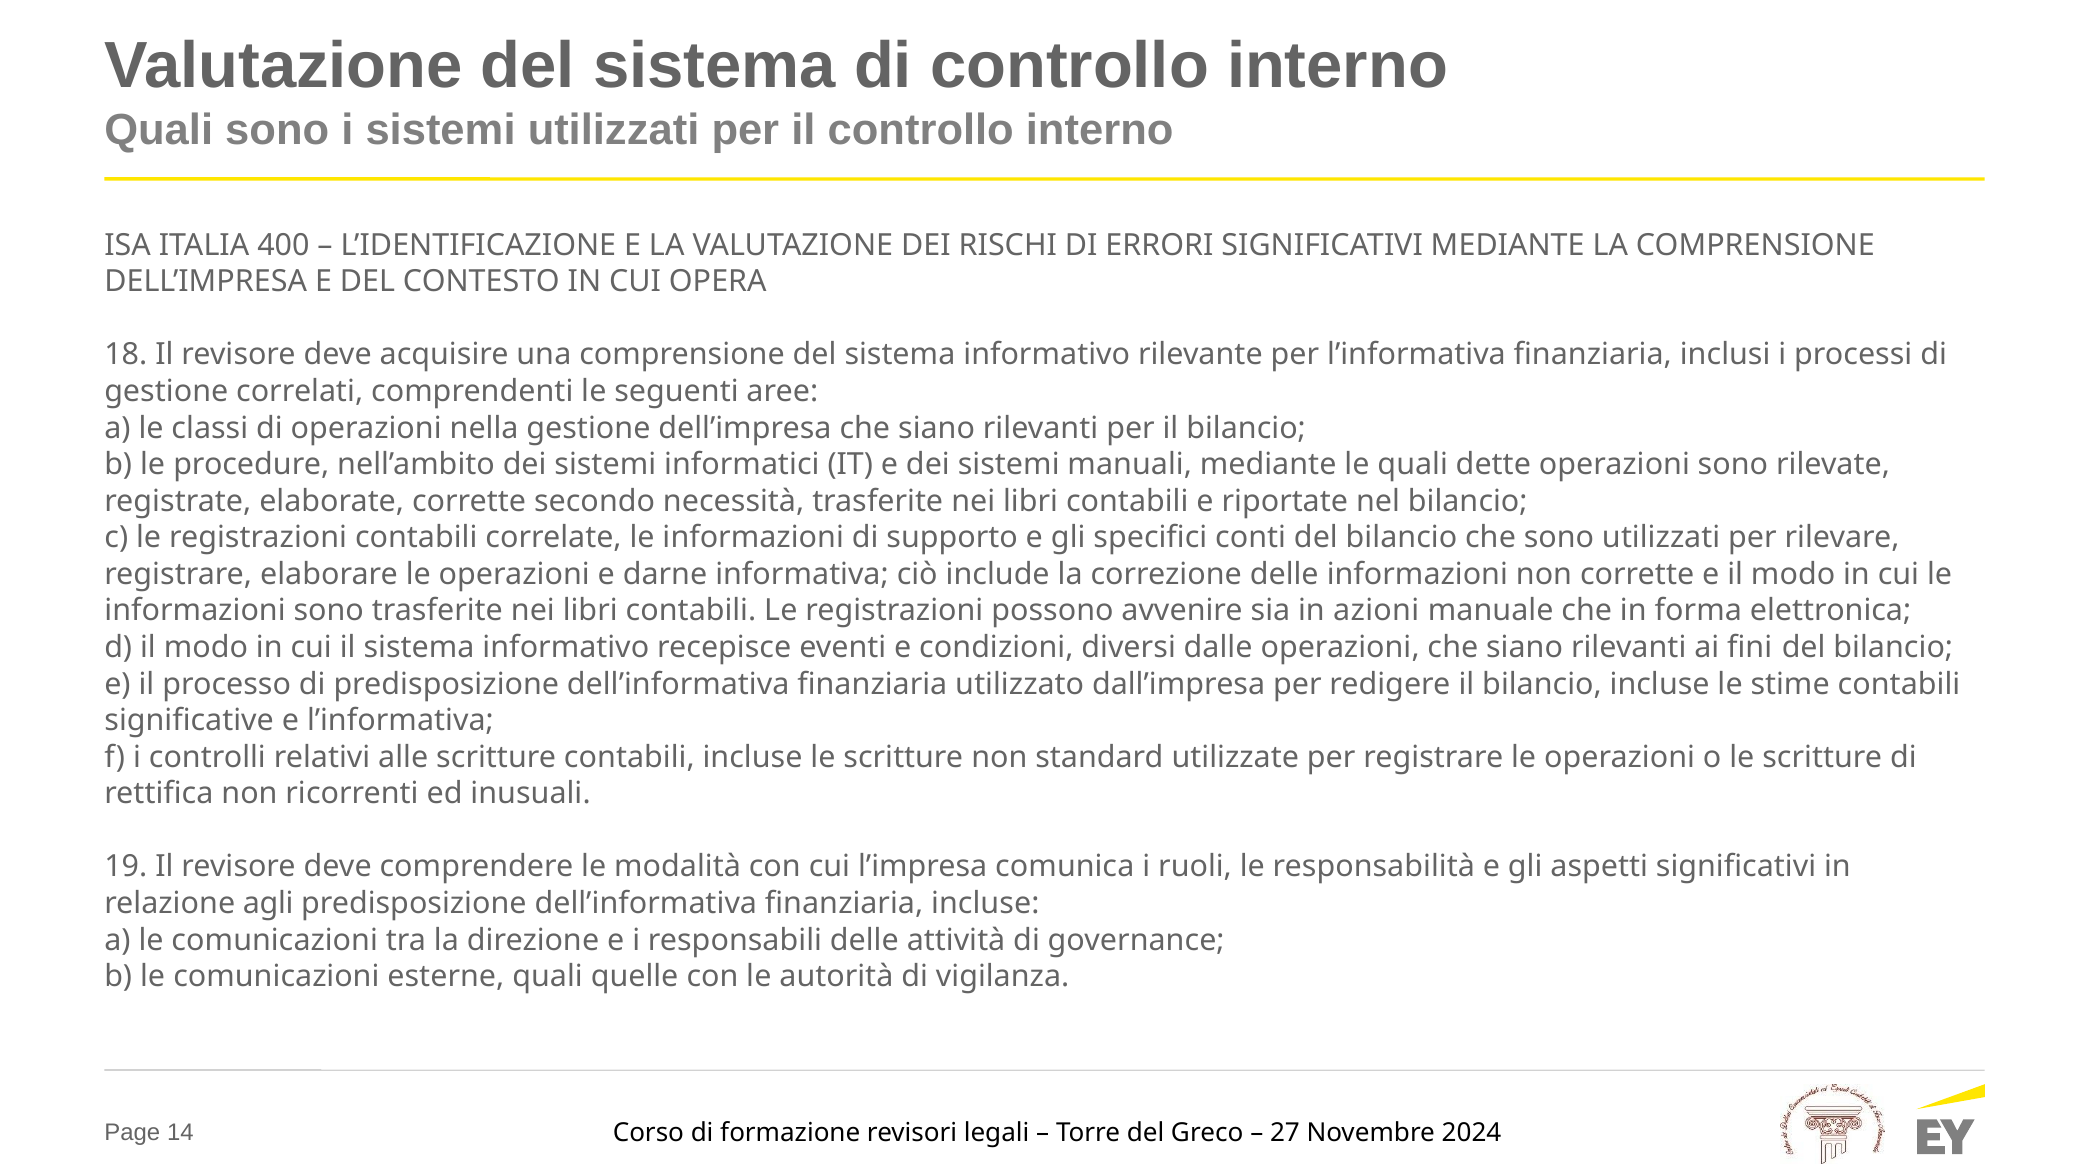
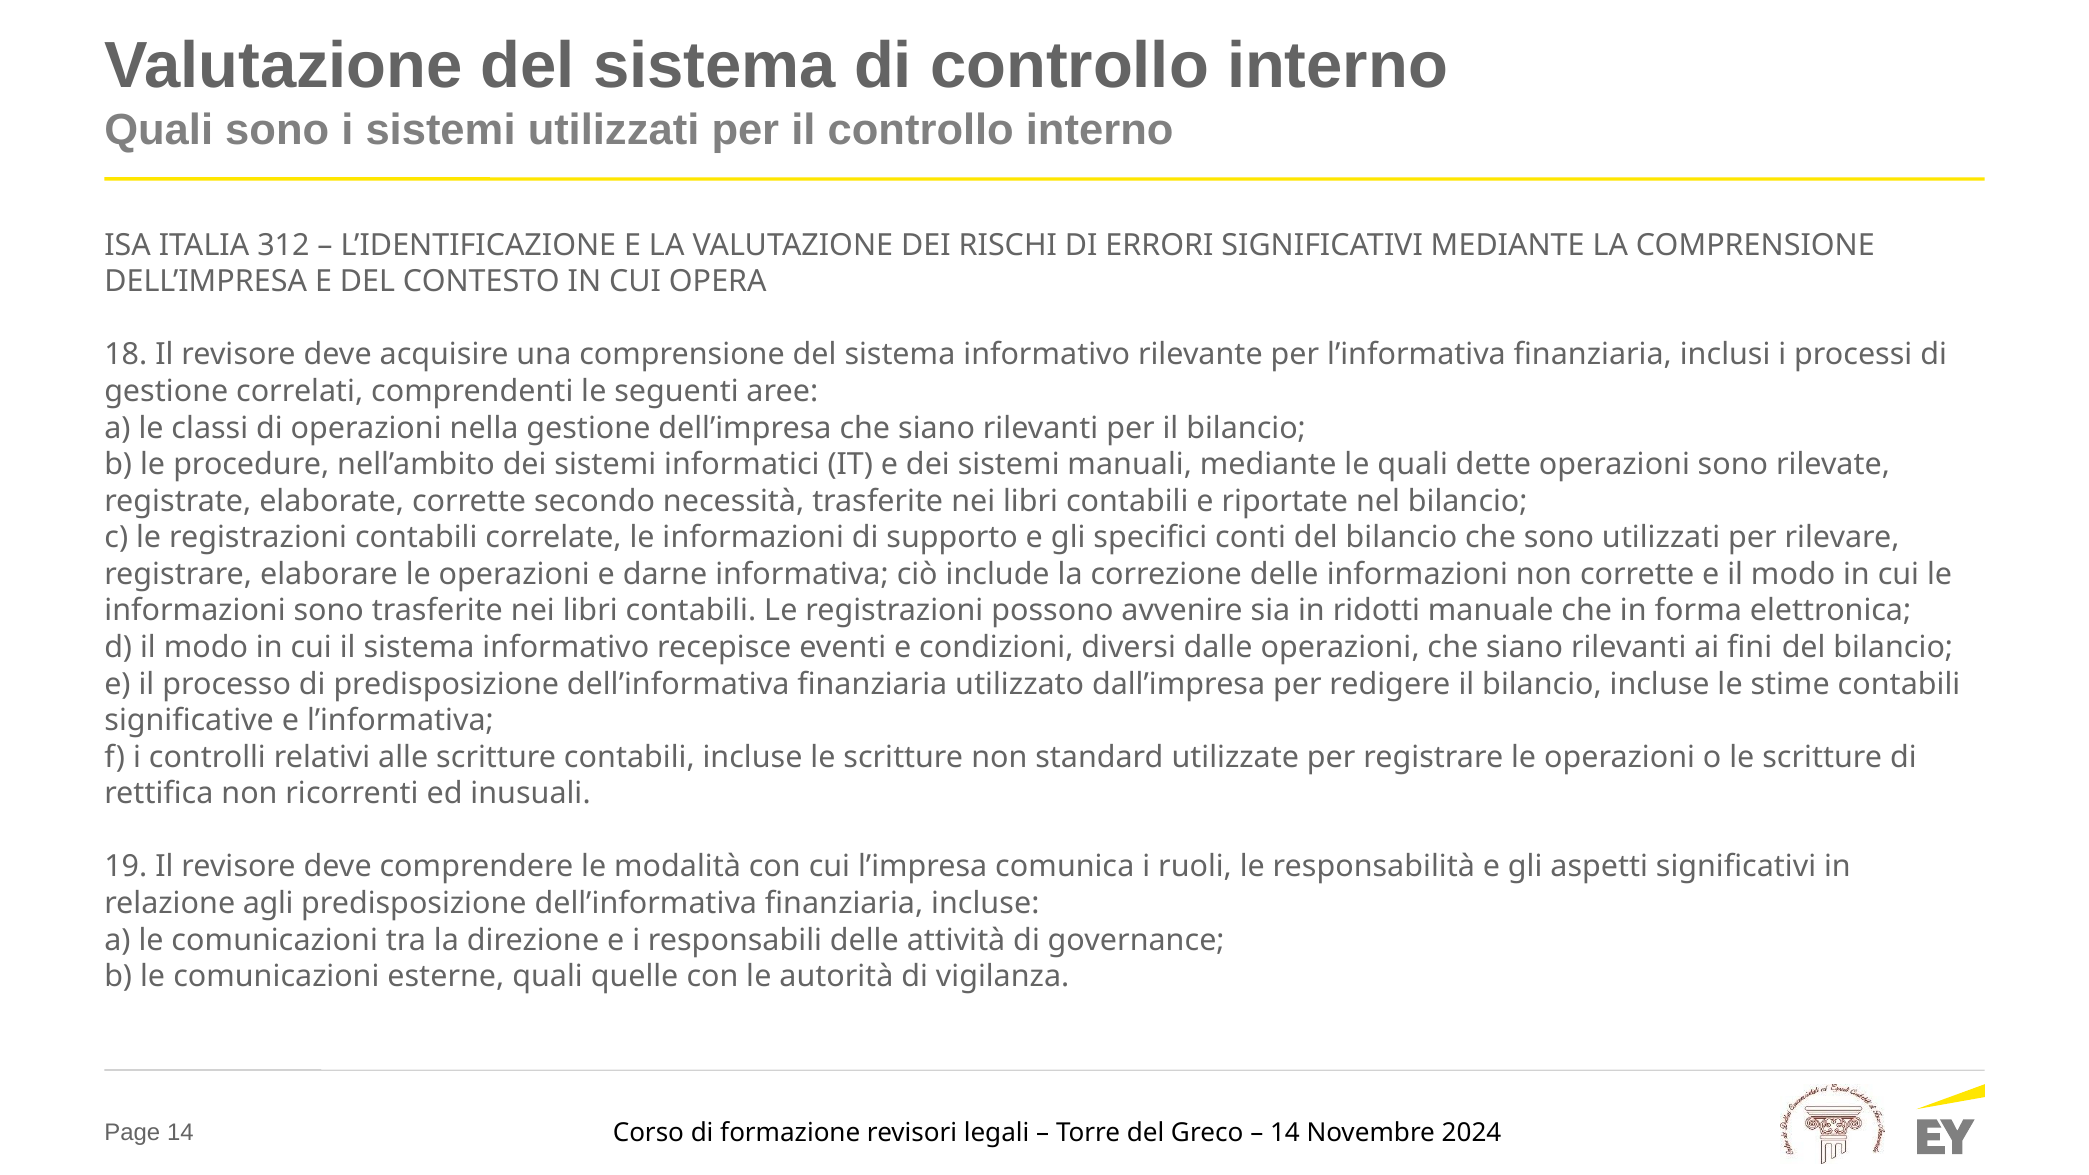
400: 400 -> 312 (283, 245)
azioni: azioni -> ridotti (1376, 611)
27: 27 -> 14 (1285, 1133)
